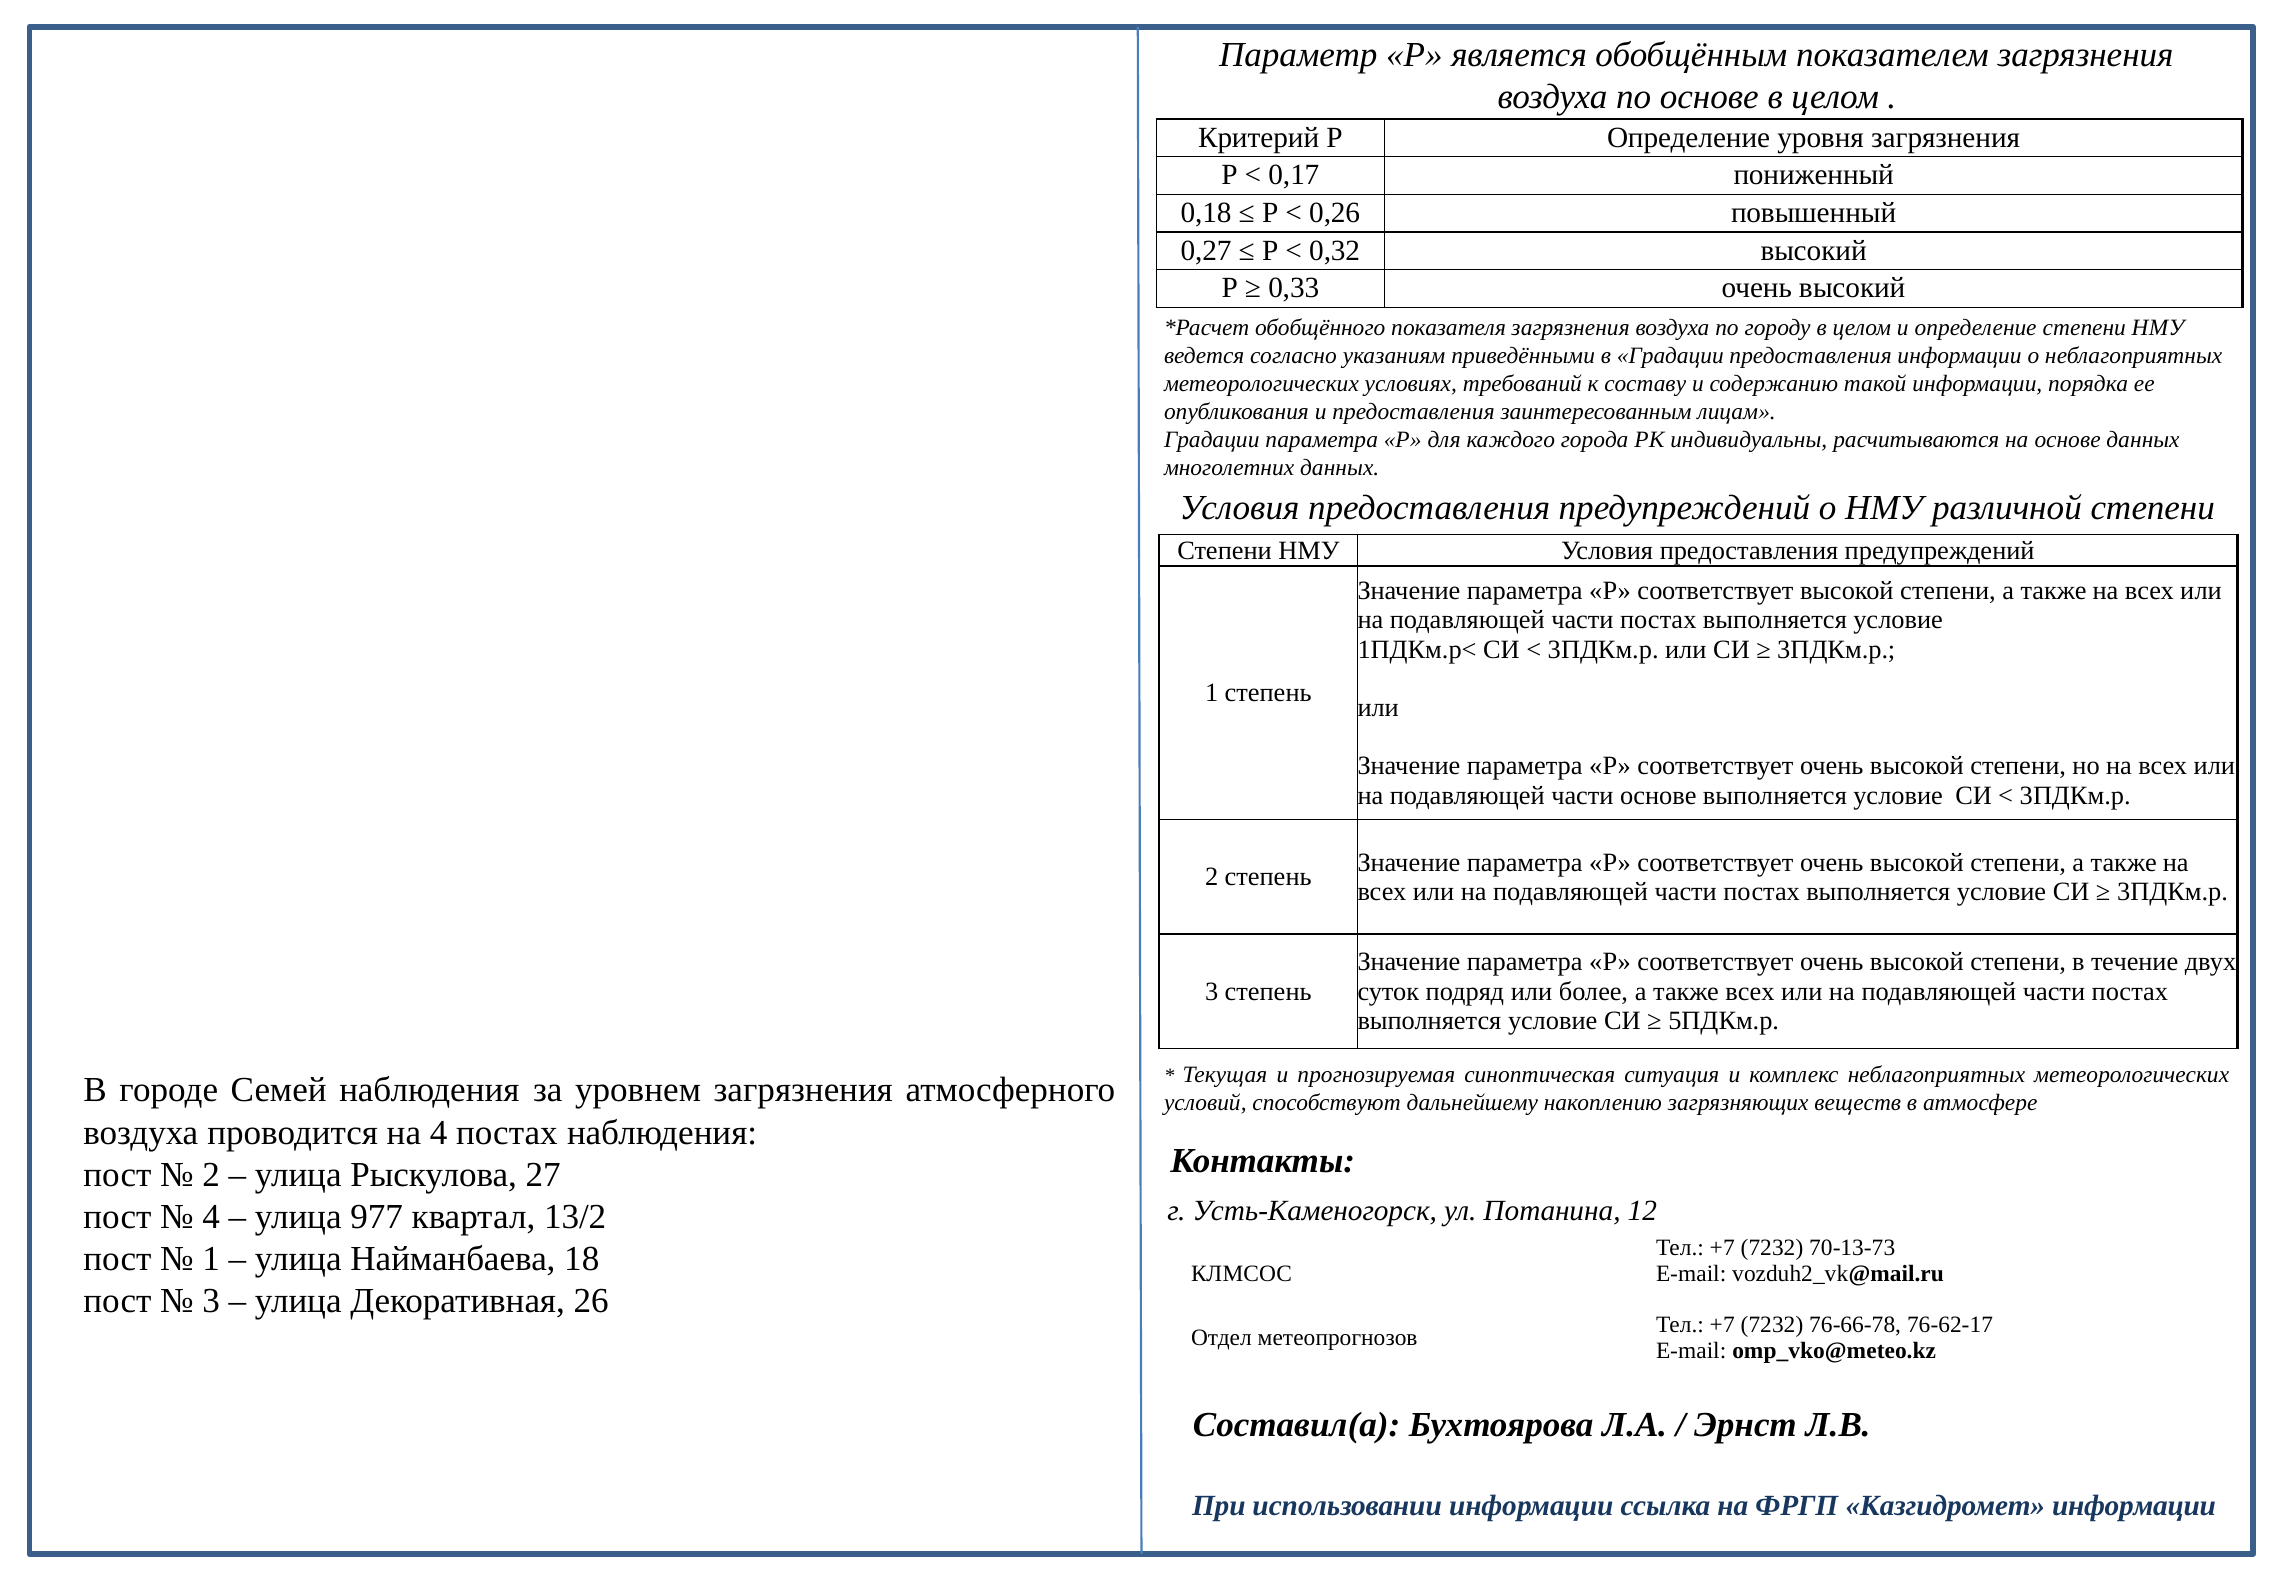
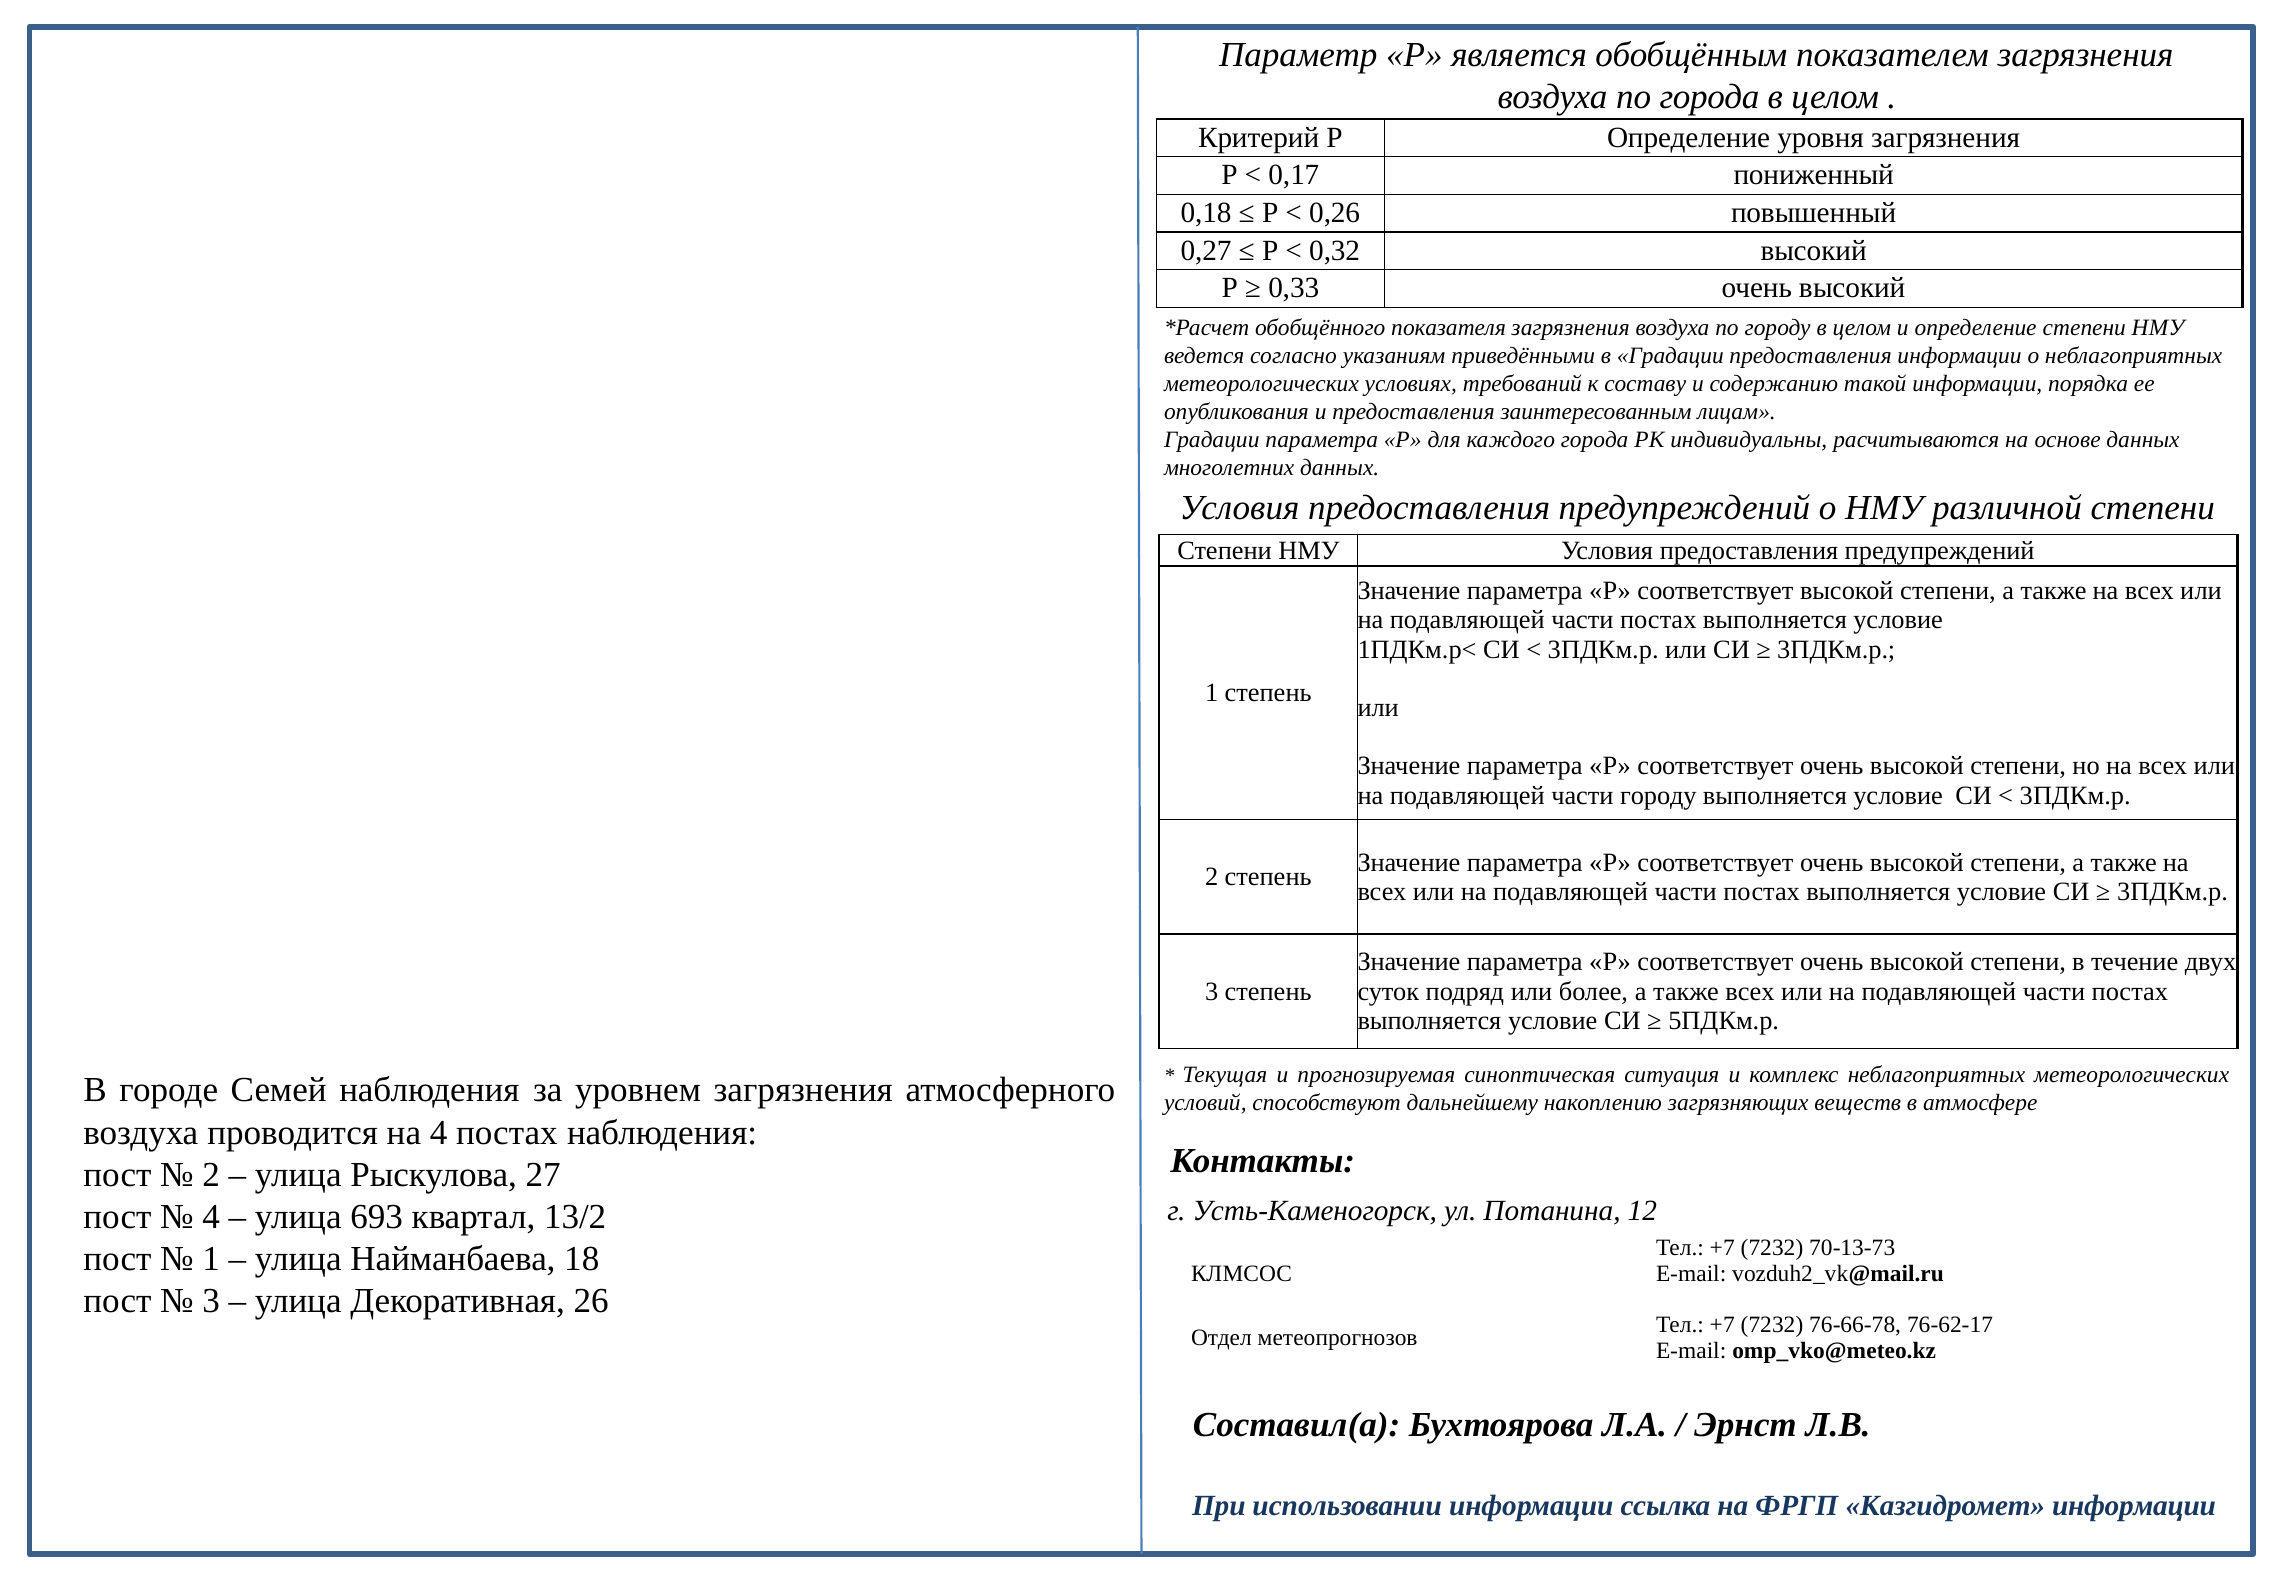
по основе: основе -> города (1709, 97)
части основе: основе -> городу (1658, 795)
977: 977 -> 693 (377, 1216)
